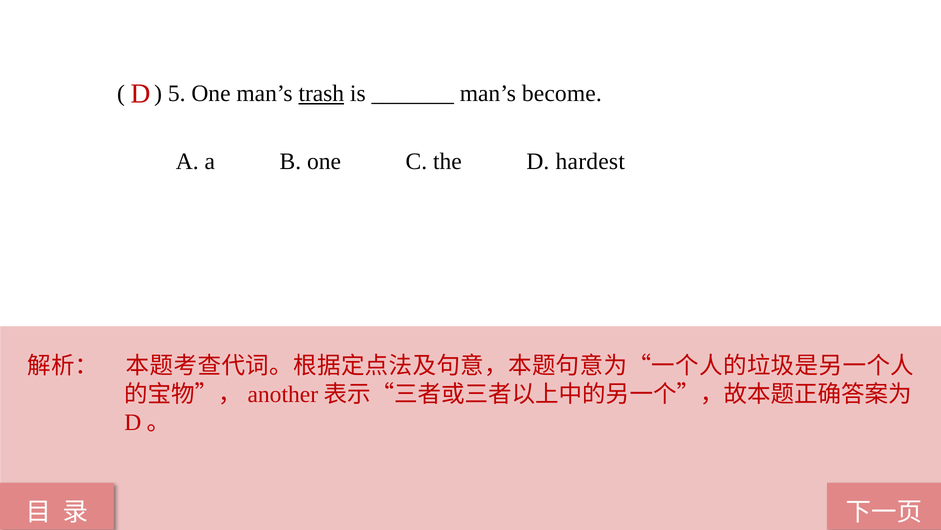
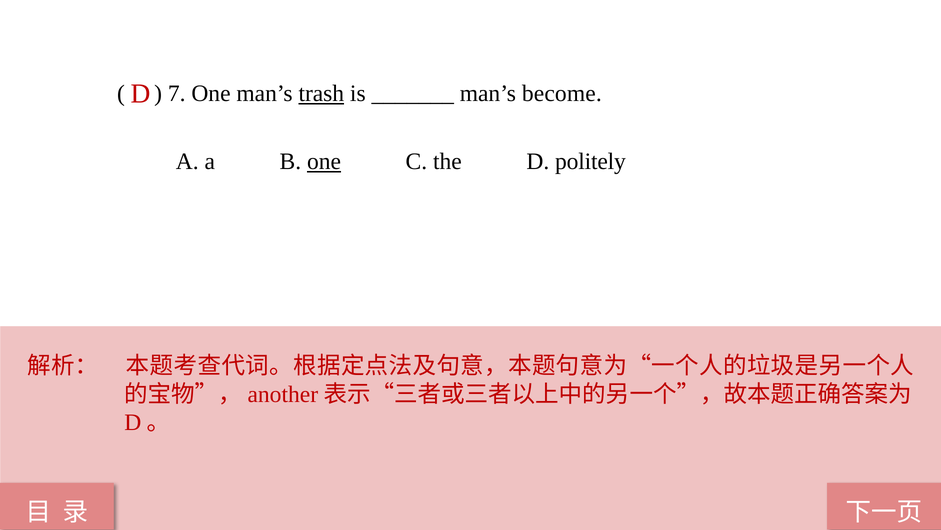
5: 5 -> 7 (177, 93)
one underline: none -> present (324, 161)
hardest: hardest -> politely (590, 161)
